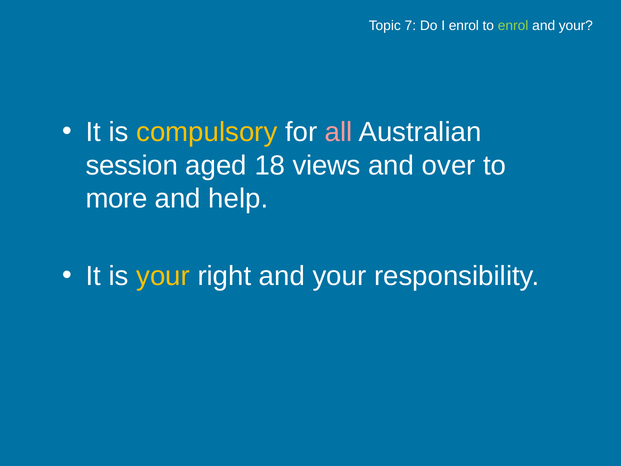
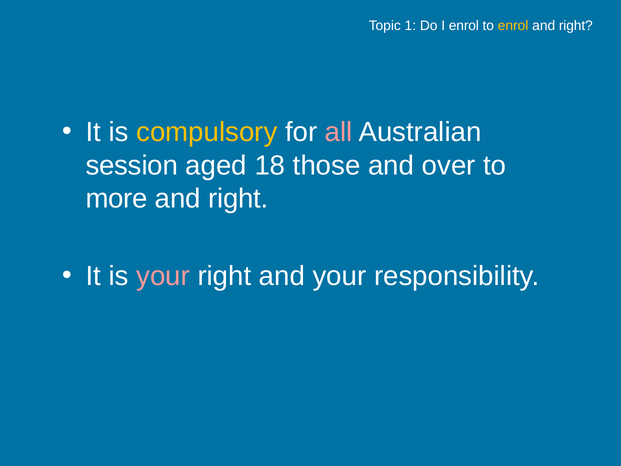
7: 7 -> 1 (410, 26)
enrol colour: light green -> yellow (513, 26)
your: your -> right (576, 26)
views: views -> those (327, 165)
help: help -> right (238, 198)
your colour: yellow -> pink (163, 276)
